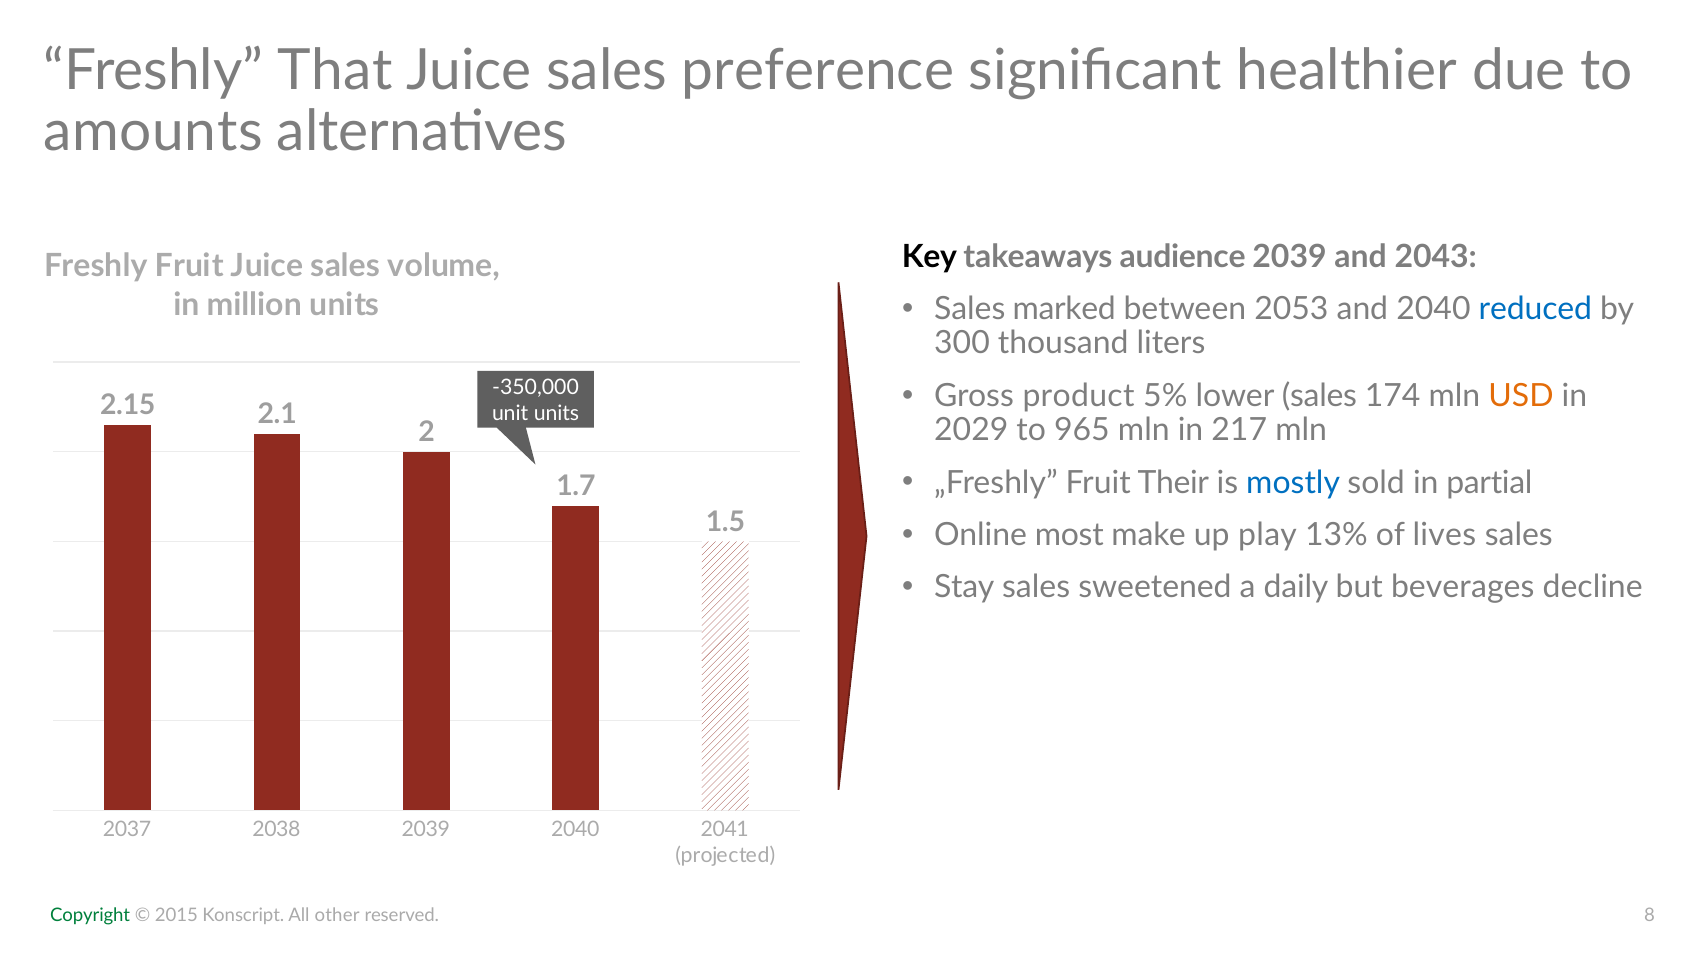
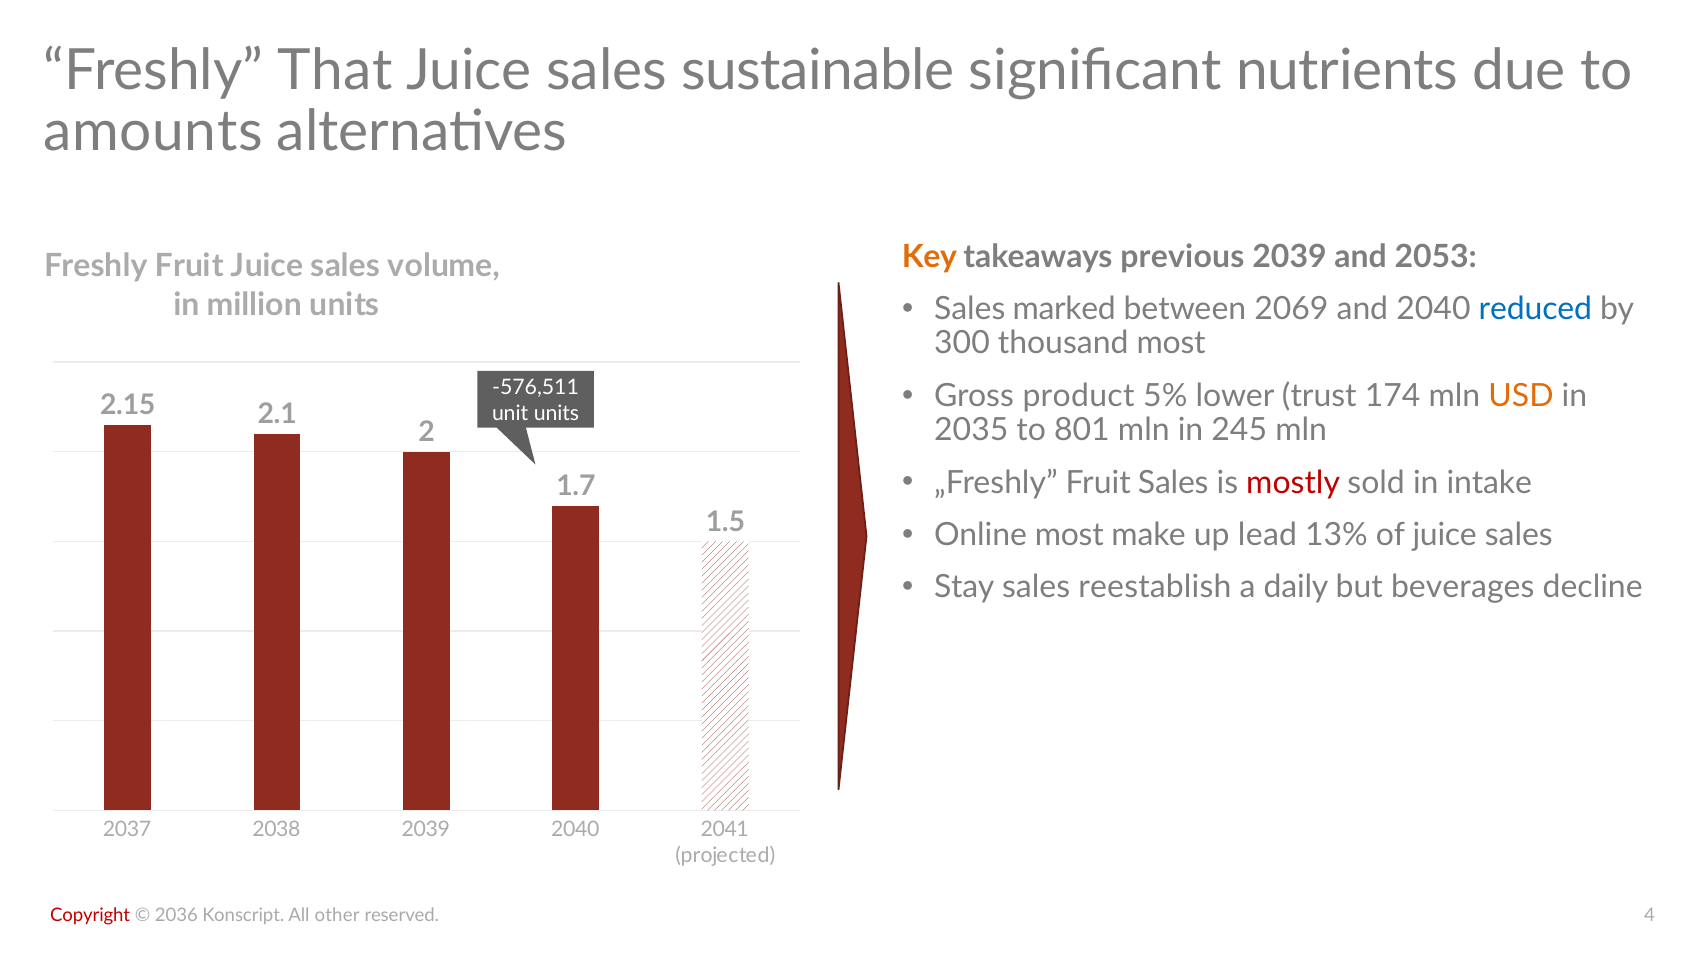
preference: preference -> sustainable (818, 71)
healthier: healthier -> nutrients (1347, 71)
Key colour: black -> orange (929, 257)
audience: audience -> previous (1182, 257)
2043: 2043 -> 2053 (1436, 257)
2053: 2053 -> 2069 (1291, 309)
thousand liters: liters -> most (1171, 343)
lower sales: sales -> trust (1319, 396)
-350,000: -350,000 -> -576,511 (536, 388)
2029: 2029 -> 2035 (971, 430)
965: 965 -> 801 (1082, 430)
217: 217 -> 245 (1239, 430)
Fruit Their: Their -> Sales (1173, 483)
mostly colour: blue -> red (1293, 483)
partial: partial -> intake (1489, 483)
play: play -> lead (1268, 535)
of lives: lives -> juice (1445, 535)
sweetened: sweetened -> reestablish (1155, 587)
Copyright colour: green -> red (90, 916)
2015: 2015 -> 2036 (176, 916)
8: 8 -> 4 (1650, 916)
